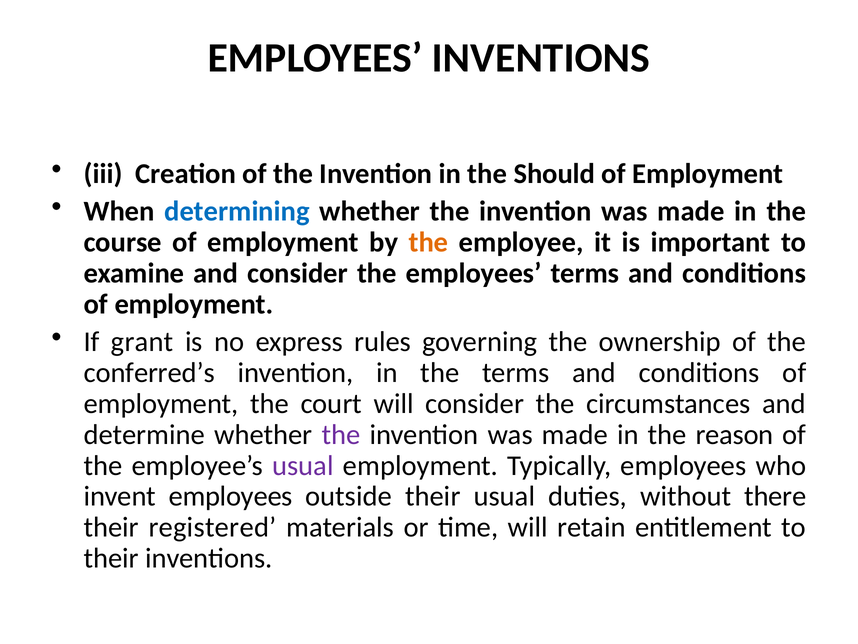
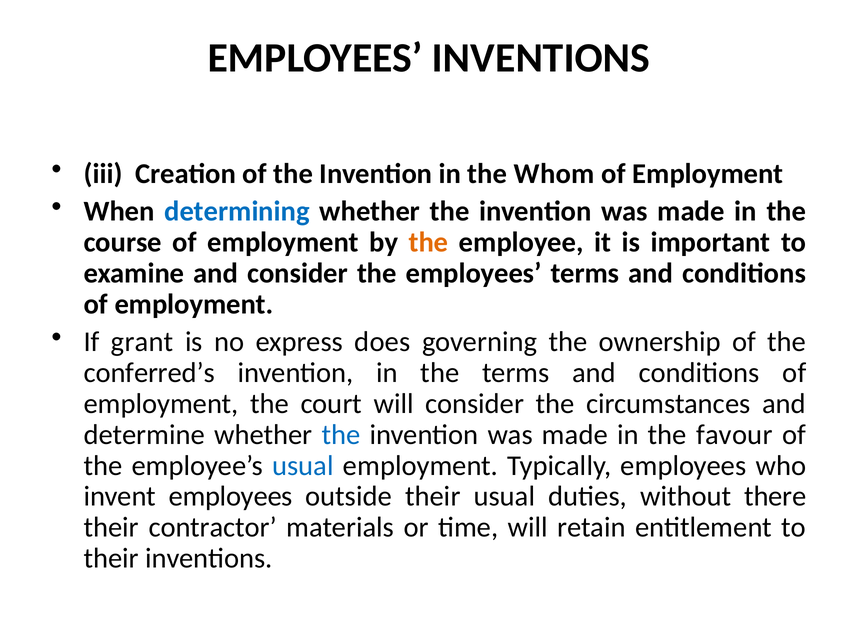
Should: Should -> Whom (554, 174)
rules: rules -> does (382, 342)
the colour: purple -> blue (341, 434)
reason: reason -> favour (734, 434)
usual colour: purple -> blue (303, 465)
registered: registered -> contractor (213, 527)
